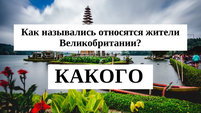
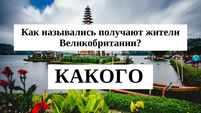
относятся: относятся -> получают (121, 32)
